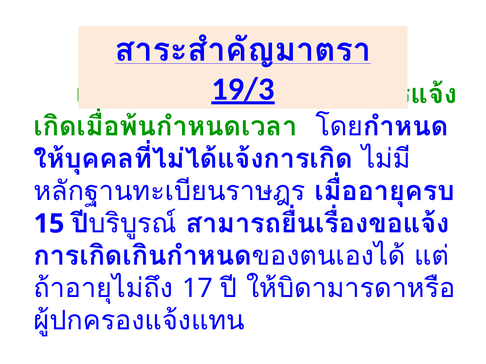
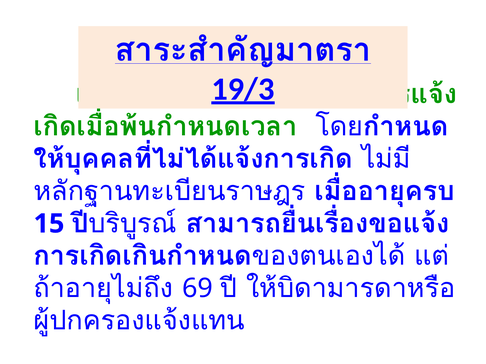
17: 17 -> 69 (198, 289)
